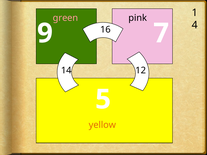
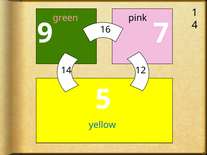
yellow colour: orange -> blue (102, 125)
